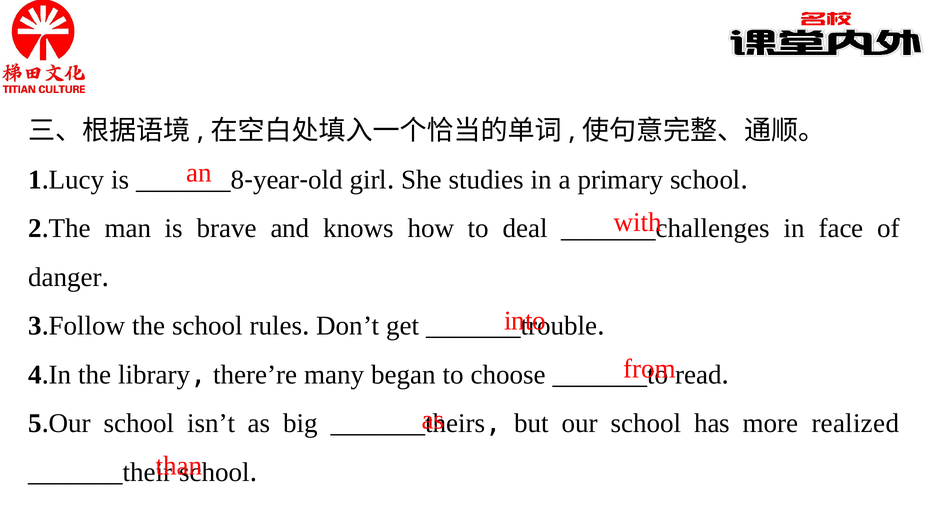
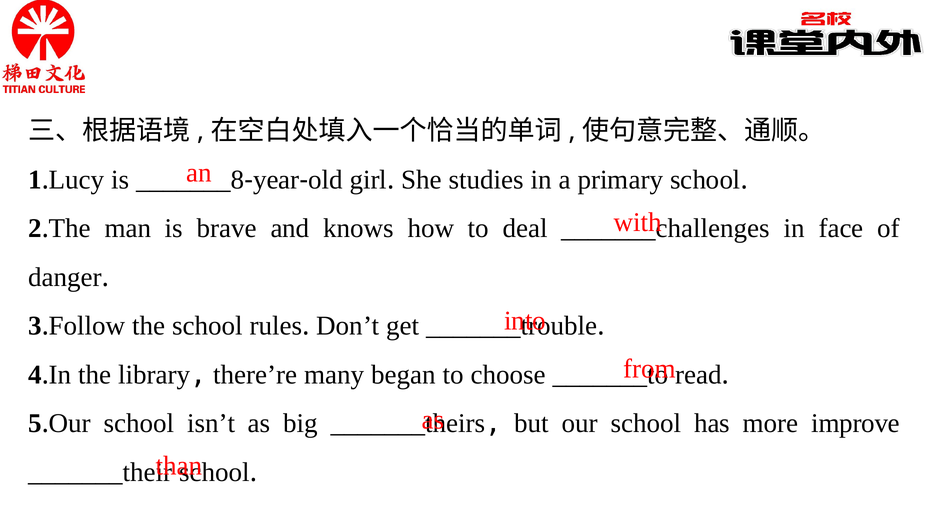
realized: realized -> improve (856, 423)
